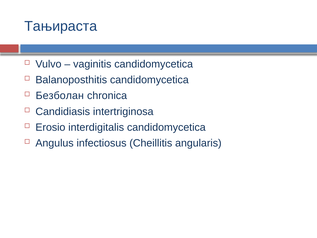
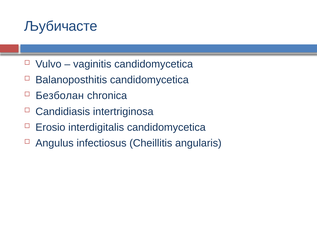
Тањираста: Тањираста -> Љубичасте (61, 26)
